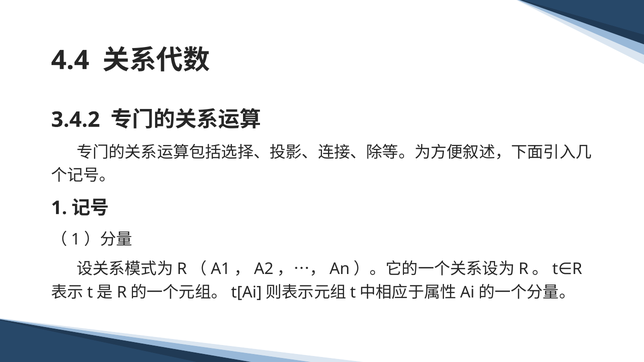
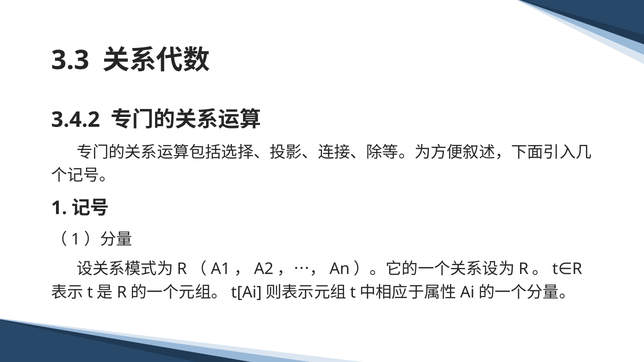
4.4: 4.4 -> 3.3 (70, 60)
